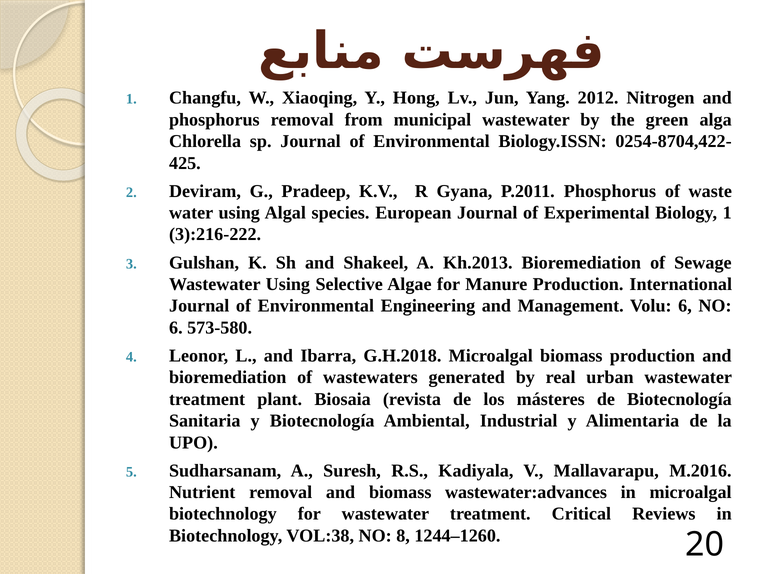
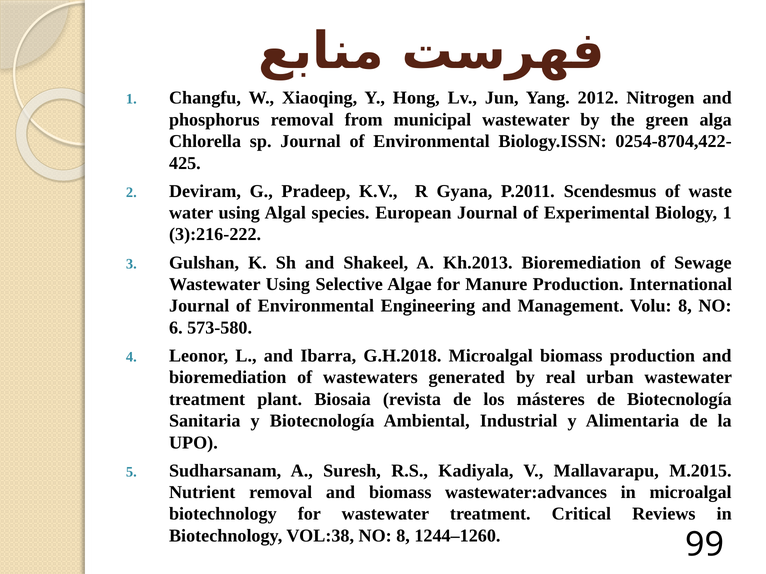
P.2011 Phosphorus: Phosphorus -> Scendesmus (610, 191)
Volu 6: 6 -> 8 (685, 306)
M.2016: M.2016 -> M.2015 (700, 471)
20: 20 -> 99 (705, 545)
